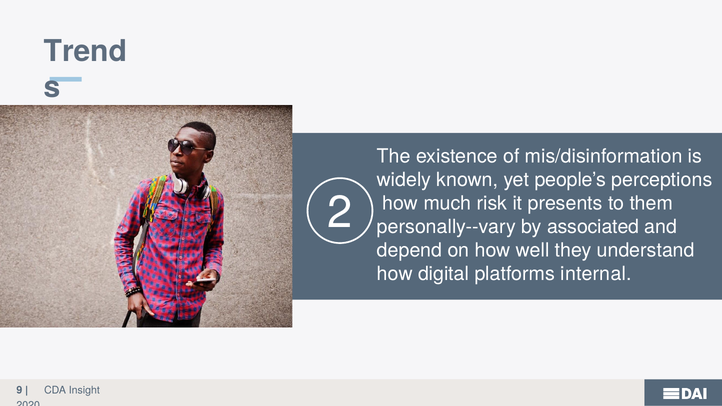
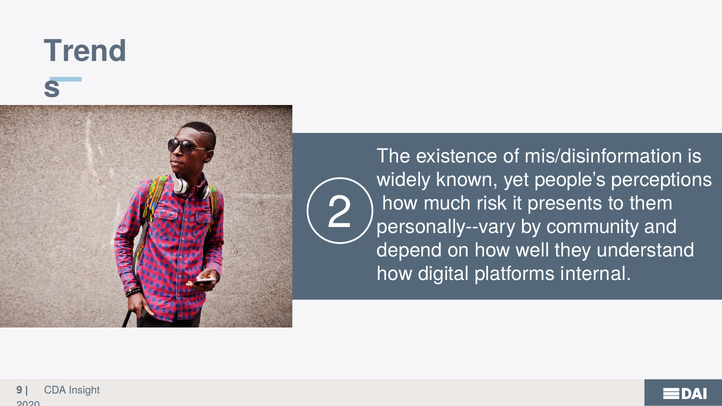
associated: associated -> community (593, 227)
